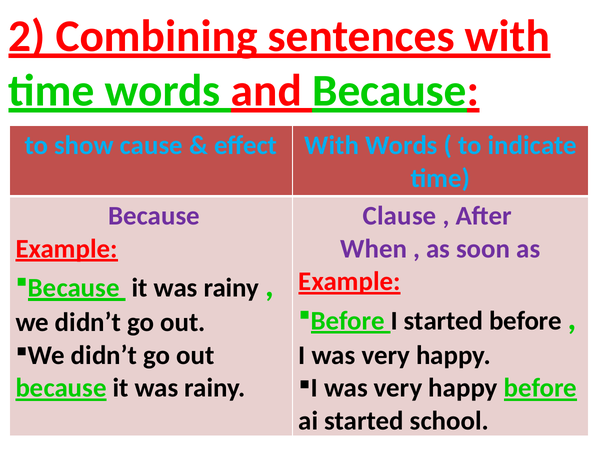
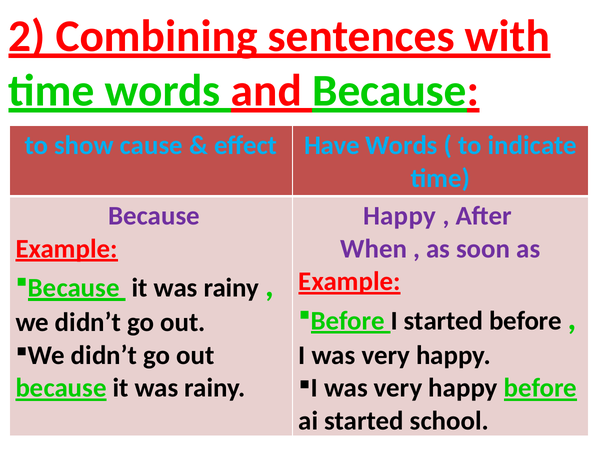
effect With: With -> Have (332, 146)
Clause: Clause -> Happy (400, 216)
